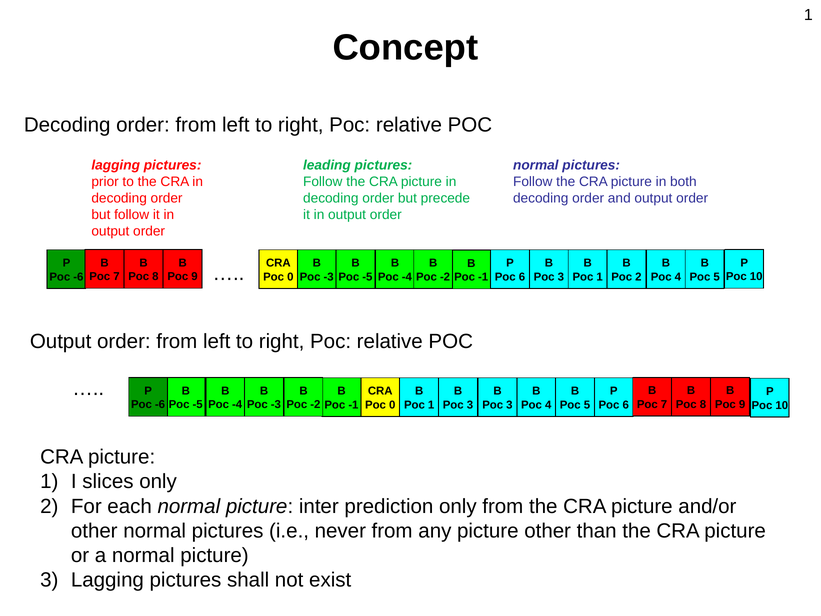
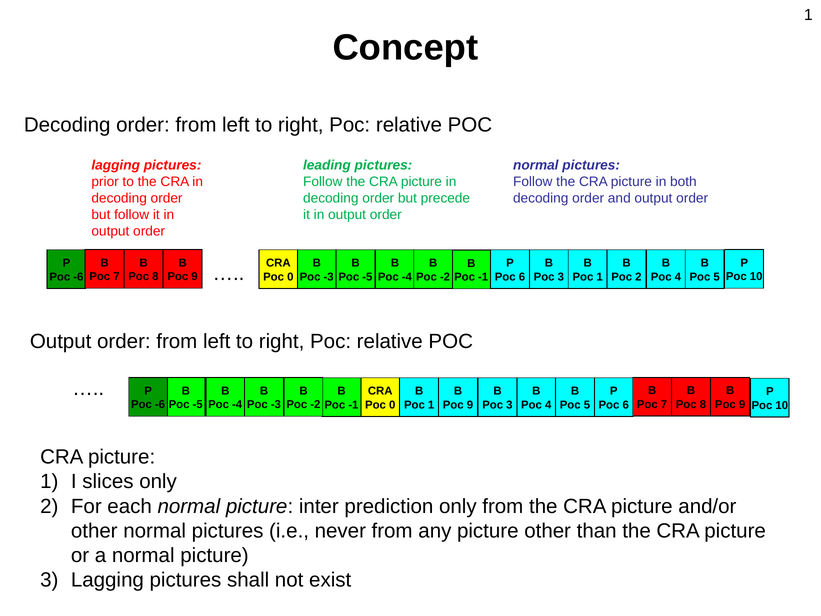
3: 3 -> 9 (470, 405)
